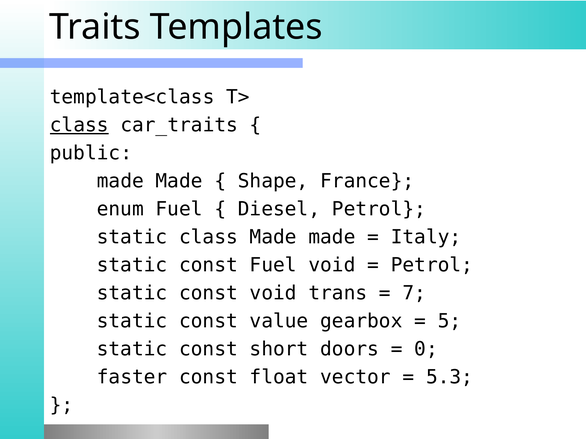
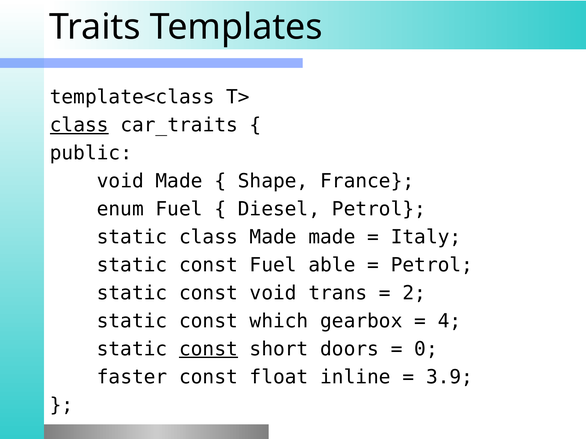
made: made -> void (120, 181)
Fuel void: void -> able (332, 265)
7: 7 -> 2 (414, 293)
value: value -> which (279, 321)
5: 5 -> 4 (450, 321)
const underline: none -> present (208, 349)
vector: vector -> inline (355, 377)
5.3: 5.3 -> 3.9 (450, 377)
